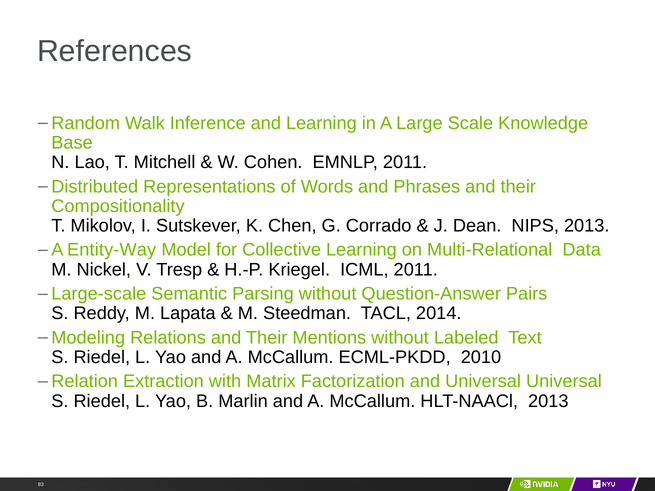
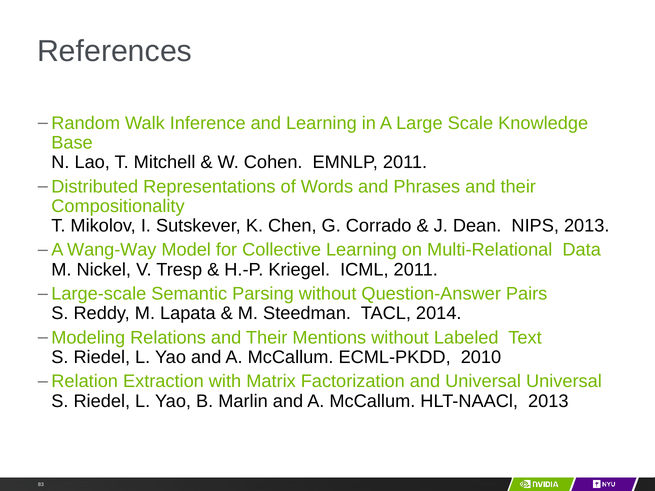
Entity-Way: Entity-Way -> Wang-Way (112, 250)
